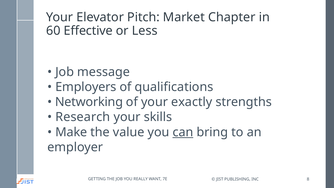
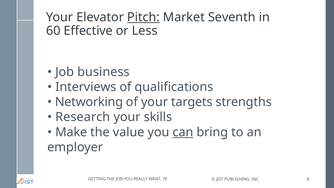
Pitch underline: none -> present (143, 17)
Chapter: Chapter -> Seventh (232, 17)
message: message -> business (104, 72)
Employers: Employers -> Interviews (86, 87)
exactly: exactly -> targets (192, 102)
